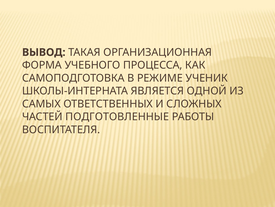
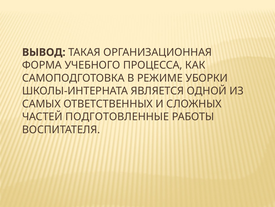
УЧЕНИК: УЧЕНИК -> УБОРКИ (207, 78)
